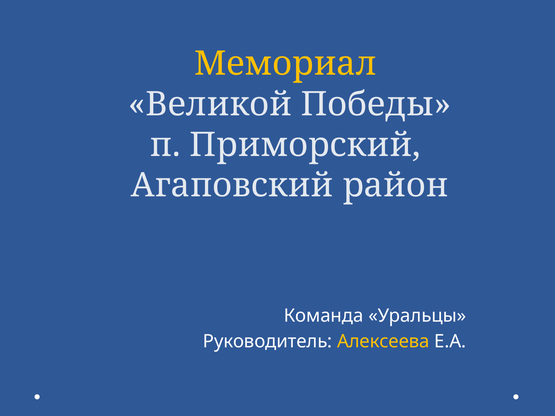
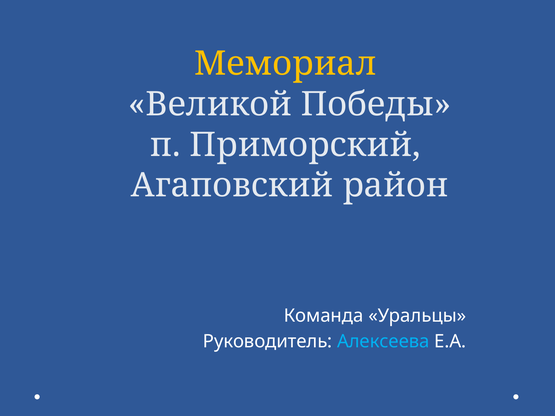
Алексеева colour: yellow -> light blue (383, 342)
